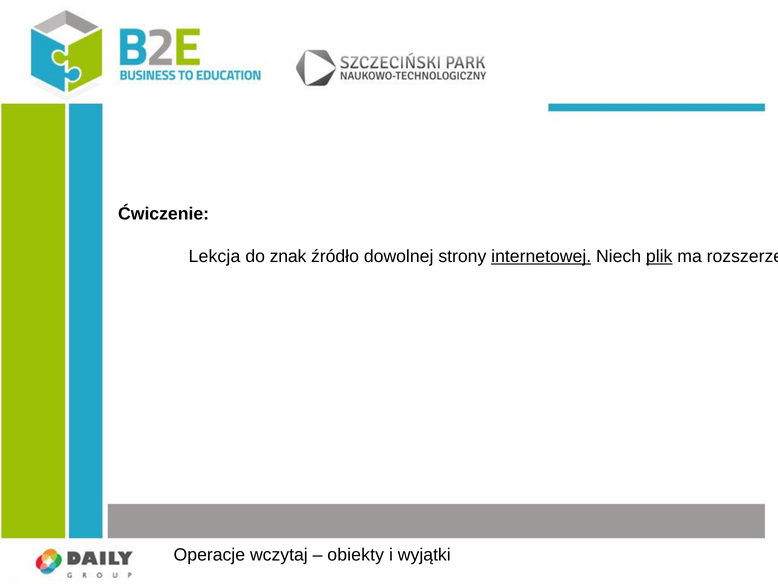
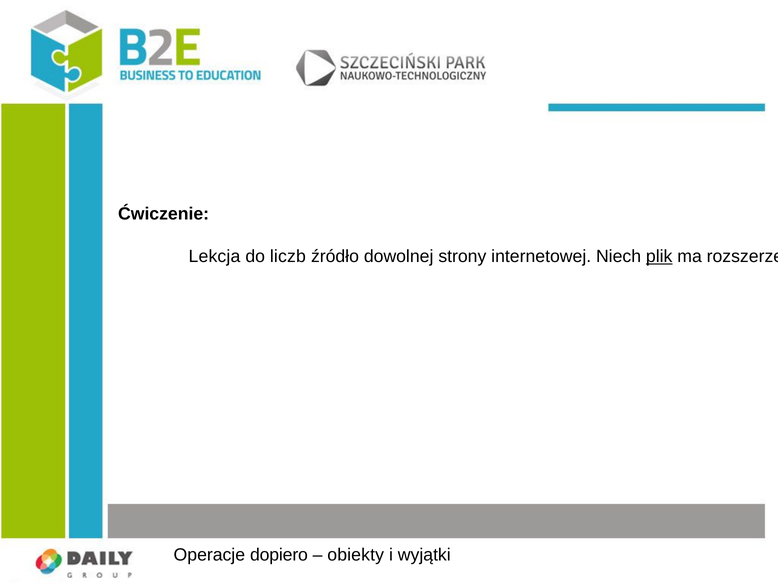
znak: znak -> liczb (288, 256)
internetowej underline: present -> none (541, 256)
wczytaj: wczytaj -> dopiero (279, 554)
